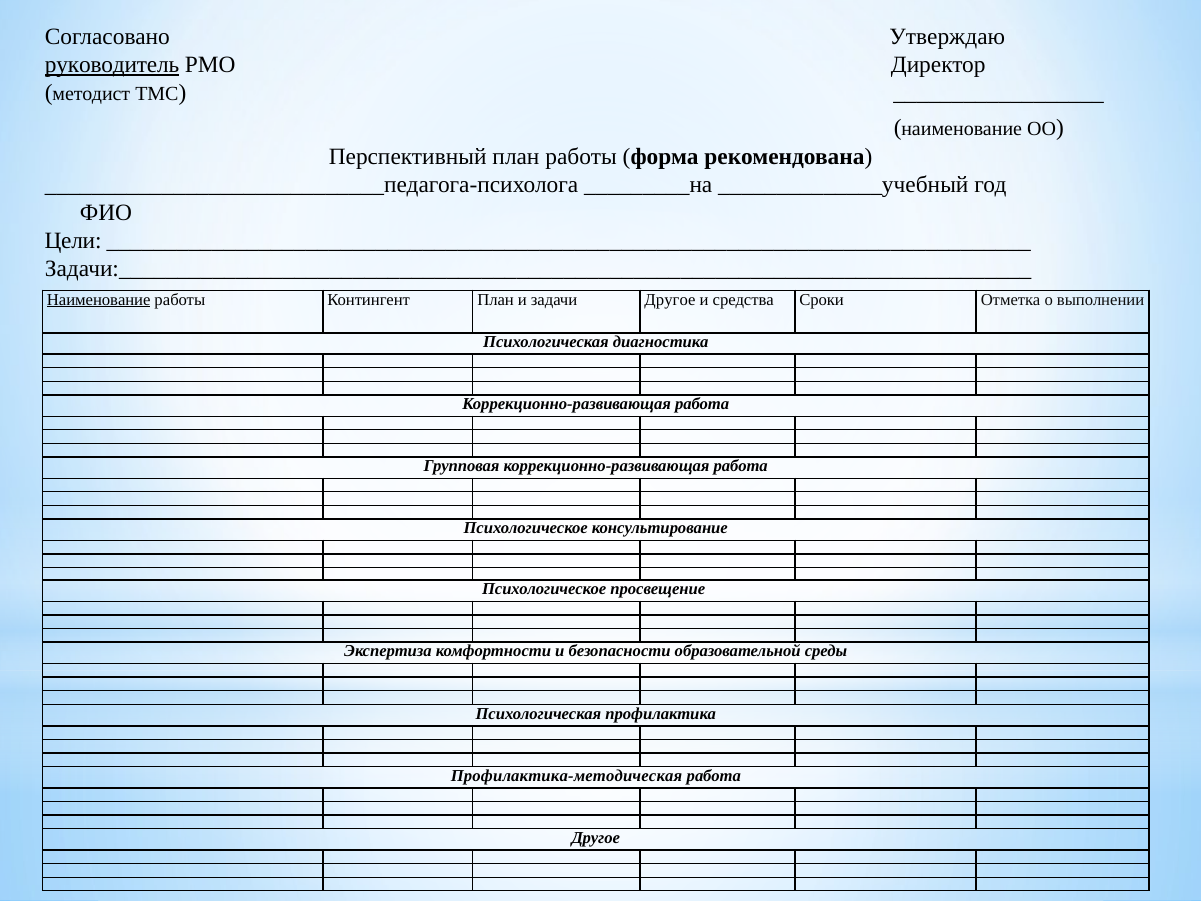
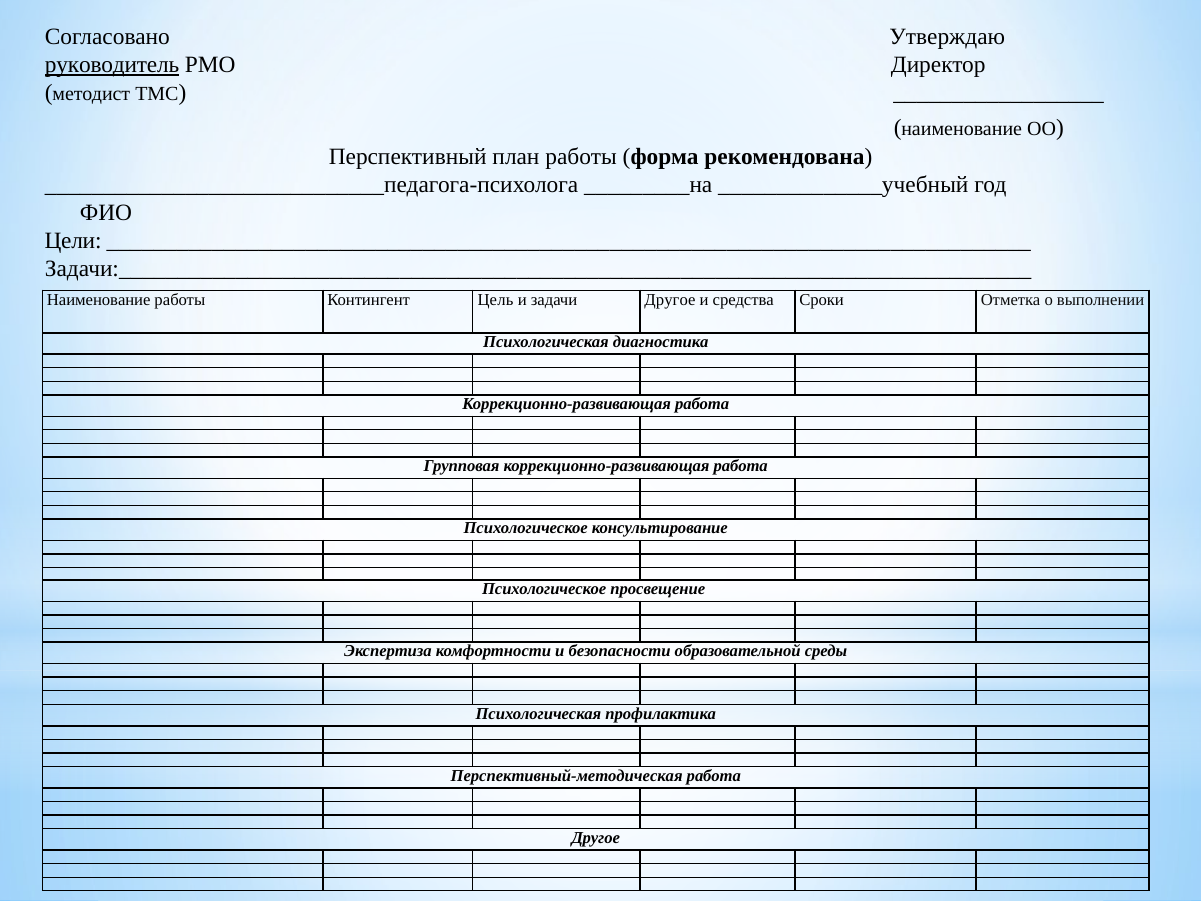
Наименование underline: present -> none (99, 300)
Контингент План: План -> Цель (495, 300)
Профилактика-методическая: Профилактика-методическая -> Перспективный-методическая (567, 776)
